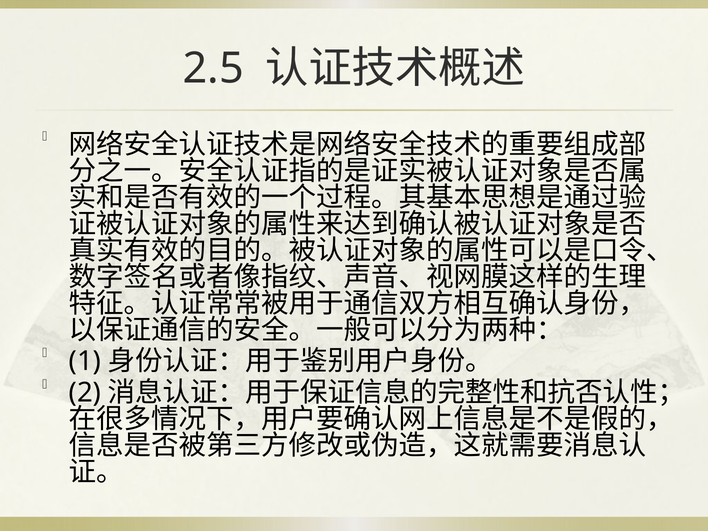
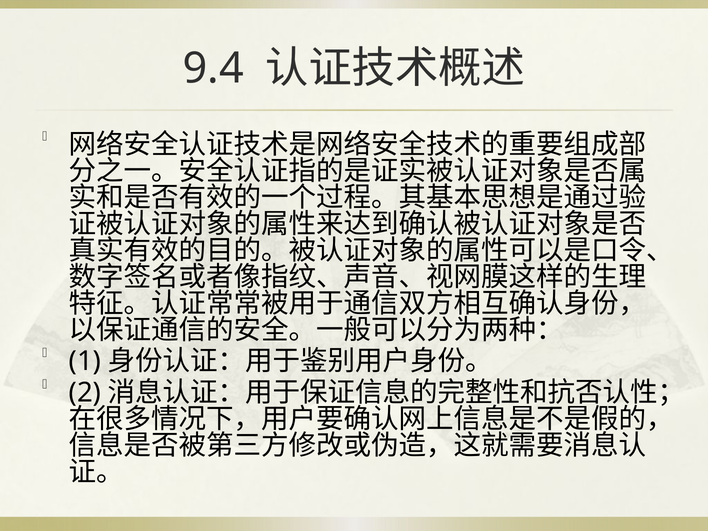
2.5: 2.5 -> 9.4 (213, 69)
